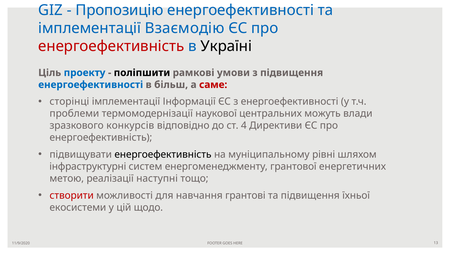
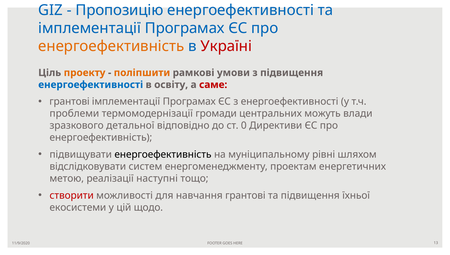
Взаємодію: Взаємодію -> Програмах (185, 28)
енергоефективність colour: red -> orange (111, 46)
Україні colour: black -> red (226, 46)
проекту colour: blue -> orange (85, 73)
поліпшити colour: black -> orange (142, 73)
більш: більш -> освіту (171, 85)
сторінці: сторінці -> грантові (70, 102)
Інформації: Інформації -> Програмах (189, 102)
наукової: наукової -> громади (216, 114)
конкурсів: конкурсів -> детальної (130, 126)
4: 4 -> 0 (244, 126)
інфраструктурні: інфраструктурні -> відслідковувати (88, 167)
грантової: грантової -> проектам (293, 167)
